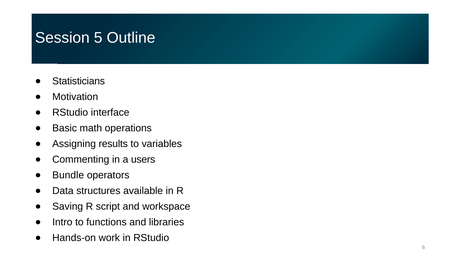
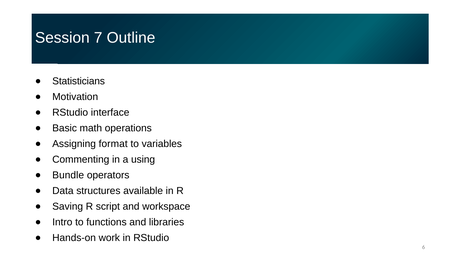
5: 5 -> 7 (98, 38)
results: results -> format (113, 144)
users: users -> using (143, 159)
